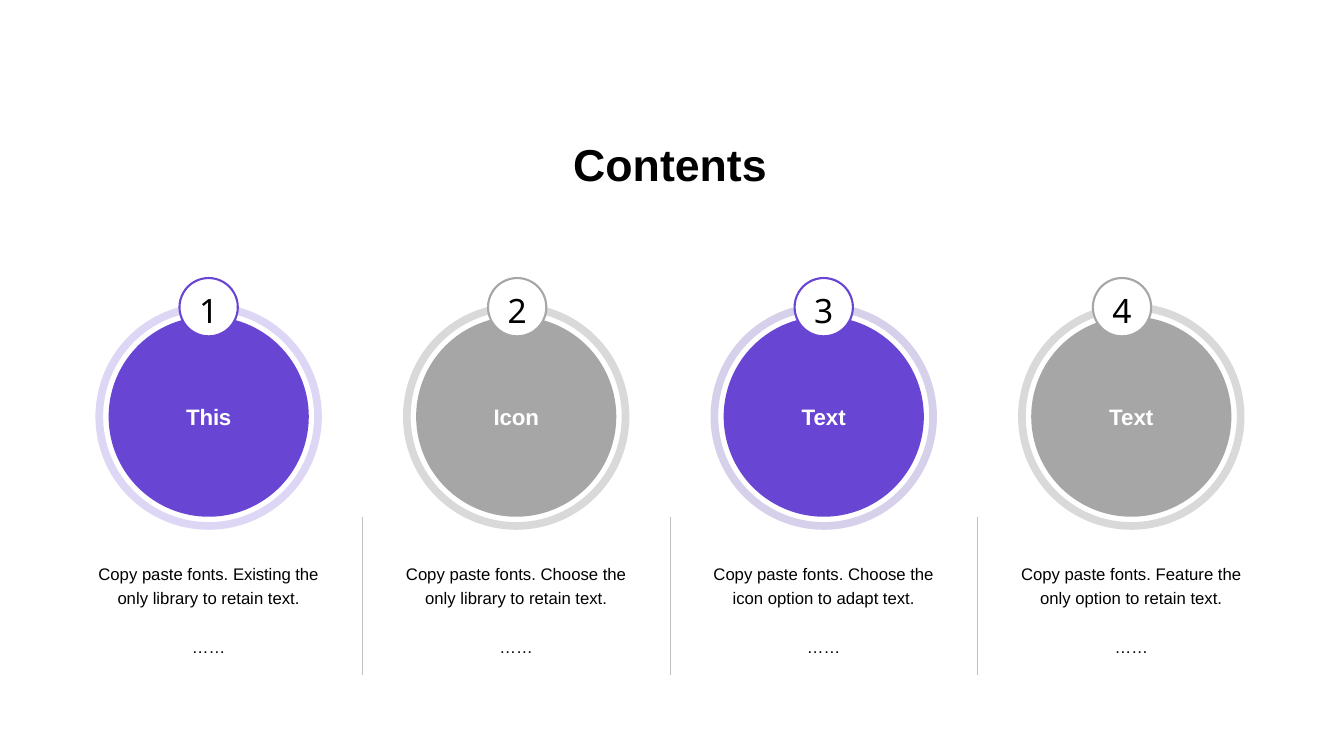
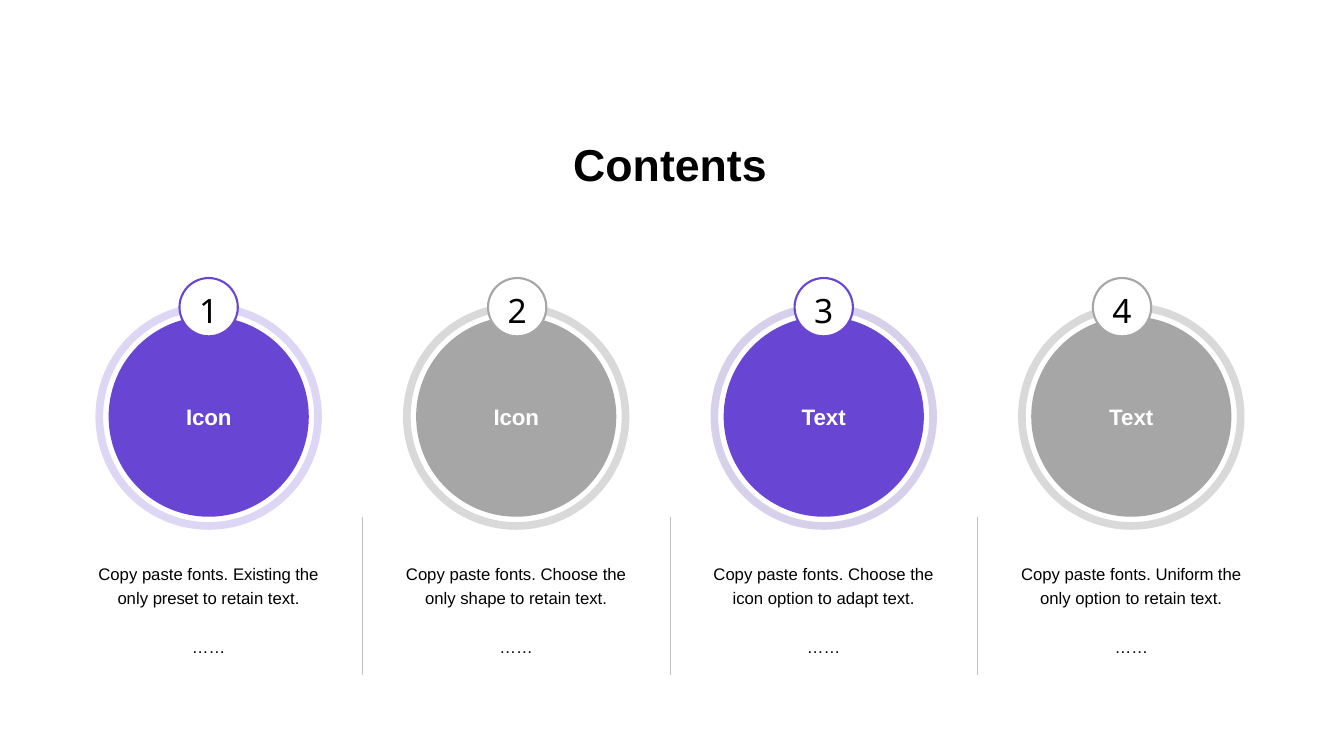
This: This -> Icon (209, 418)
Feature: Feature -> Uniform (1185, 575)
library: library -> preset (176, 599)
library: library -> shape (483, 599)
